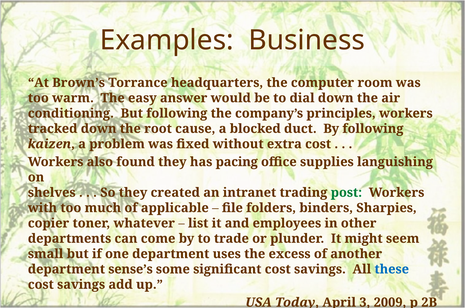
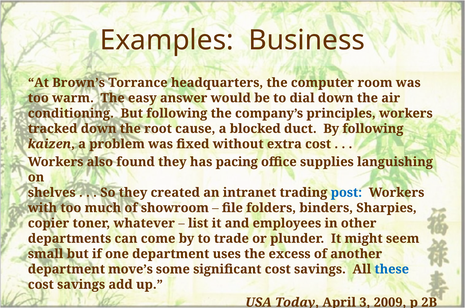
post colour: green -> blue (346, 193)
applicable: applicable -> showroom (175, 208)
sense’s: sense’s -> move’s (131, 270)
